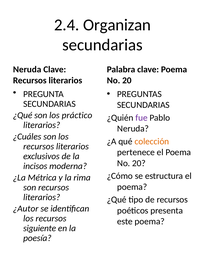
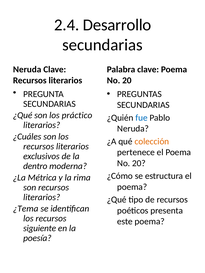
Organizan: Organizan -> Desarrollo (117, 25)
fue colour: purple -> blue (141, 118)
incisos: incisos -> dentro (35, 166)
¿Autor: ¿Autor -> ¿Tema (26, 209)
